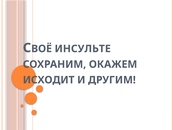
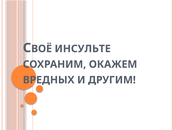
ИСХОДИТ: ИСХОДИТ -> ВРЕДНЫХ (49, 80)
